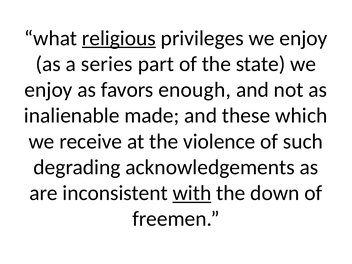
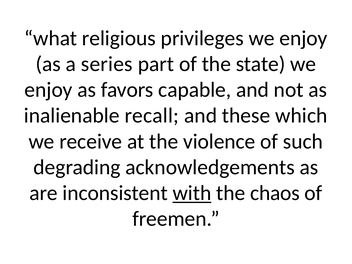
religious underline: present -> none (119, 38)
enough: enough -> capable (195, 90)
made: made -> recall (152, 116)
down: down -> chaos (275, 193)
